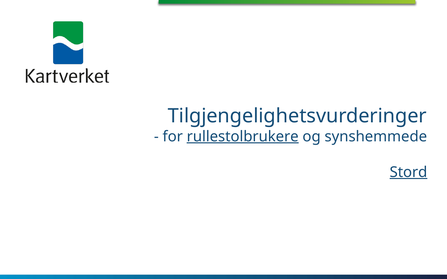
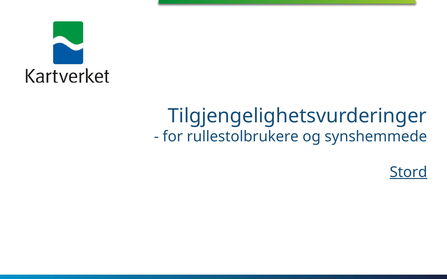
rullestolbrukere underline: present -> none (243, 137)
